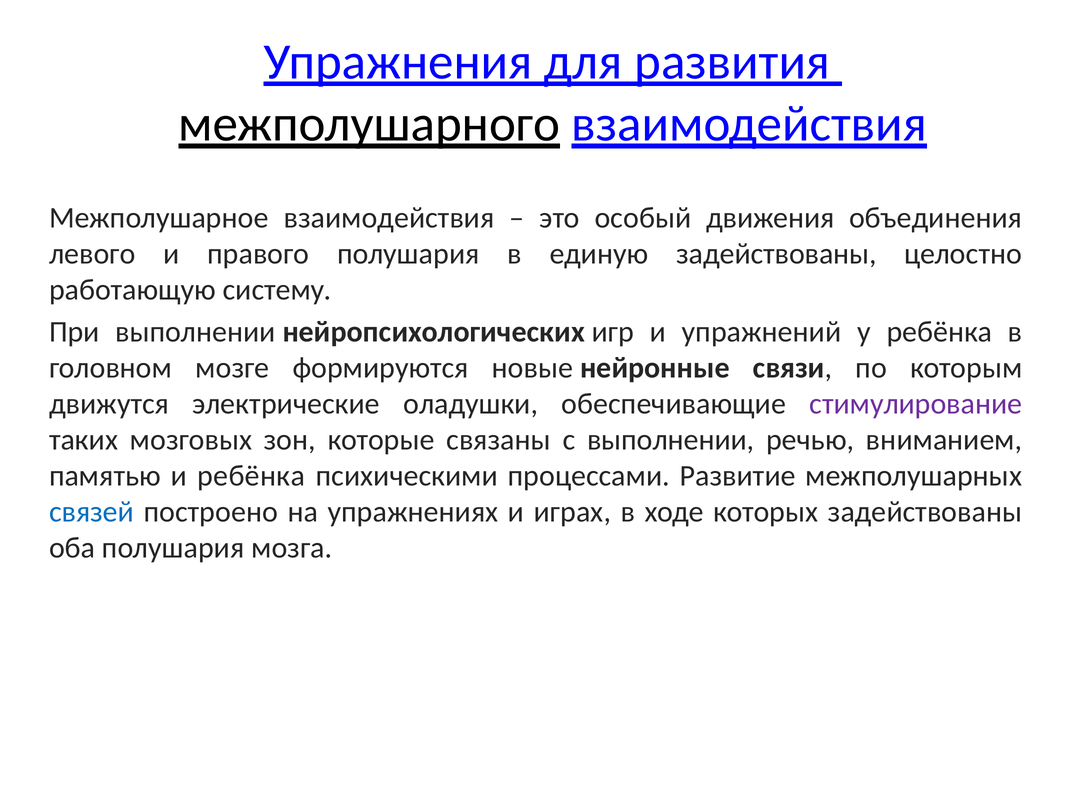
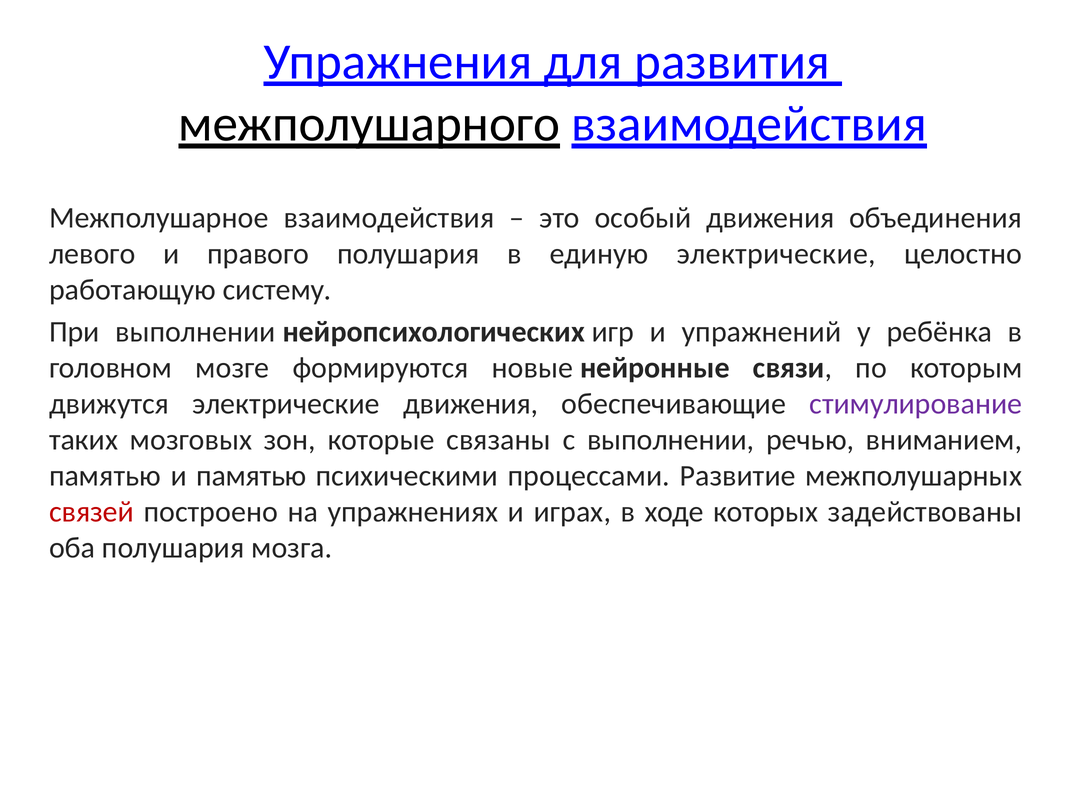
единую задействованы: задействованы -> электрические (776, 254)
электрические оладушки: оладушки -> движения (471, 404)
и ребёнка: ребёнка -> памятью (251, 476)
связей colour: blue -> red (92, 512)
